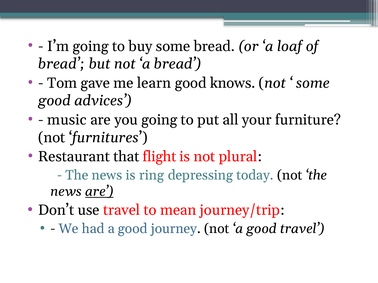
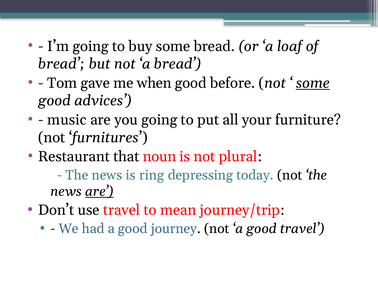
learn: learn -> when (154, 83)
knows: knows -> before (233, 83)
some underline: none -> present (313, 83)
flight: flight -> noun (160, 157)
